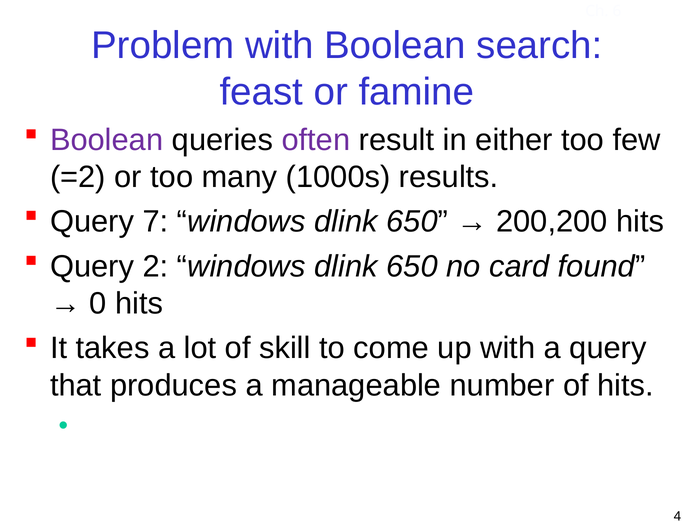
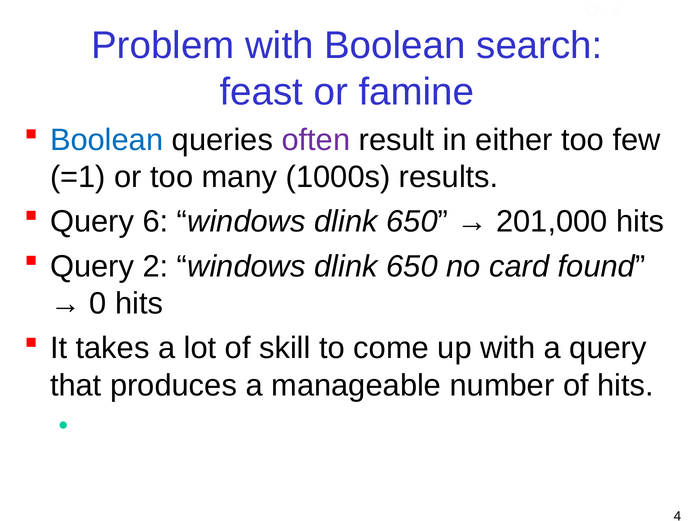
Boolean colour: purple -> blue (107, 140)
=2: =2 -> =1 (78, 177)
Query 7: 7 -> 6 (155, 221)
200,200: 200,200 -> 201,000 (552, 221)
